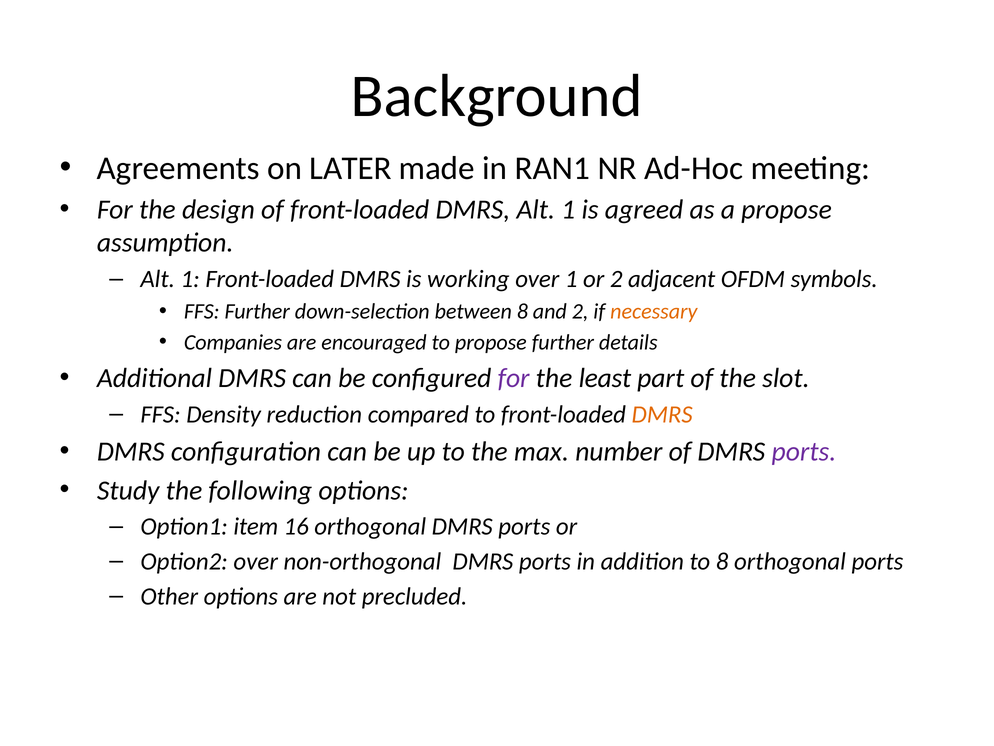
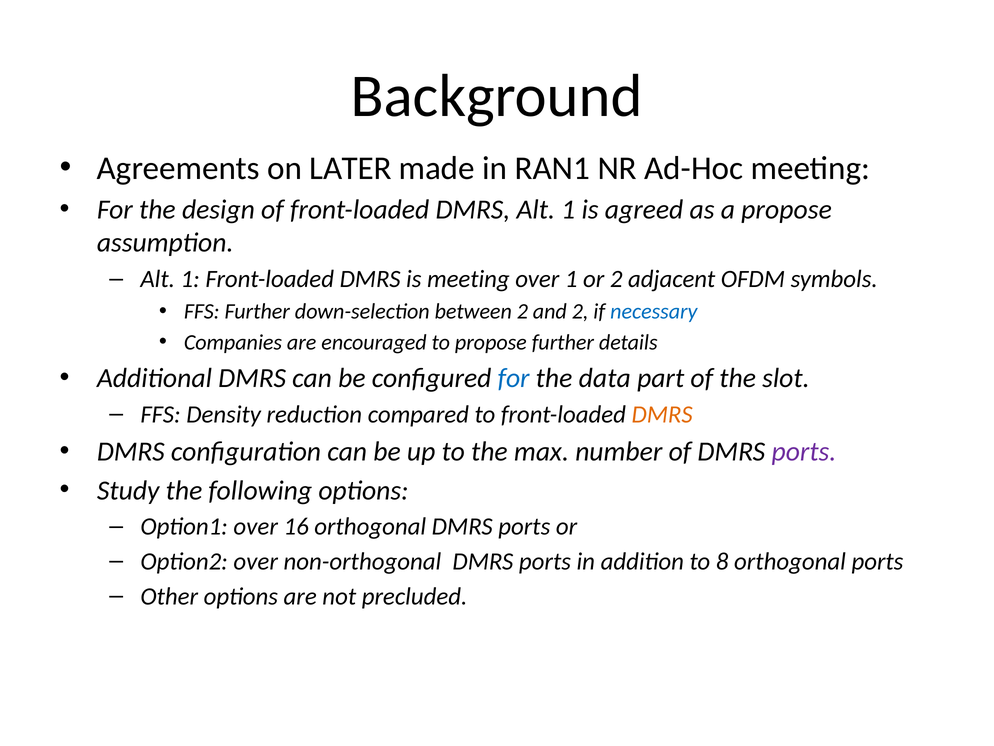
is working: working -> meeting (468, 279)
between 8: 8 -> 2 (522, 311)
necessary colour: orange -> blue (654, 311)
for colour: purple -> blue (514, 378)
least: least -> data (605, 378)
Option1 item: item -> over (256, 526)
